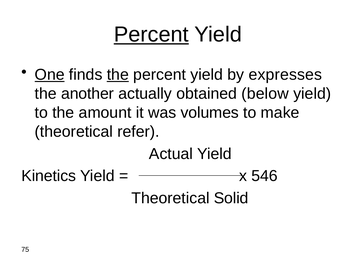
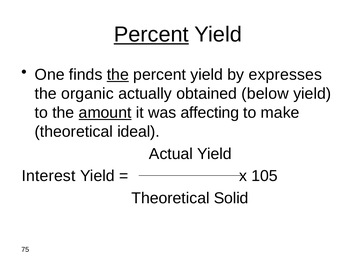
One underline: present -> none (50, 75)
another: another -> organic (87, 94)
amount underline: none -> present (105, 113)
volumes: volumes -> affecting (210, 113)
refer: refer -> ideal (139, 132)
Kinetics: Kinetics -> Interest (49, 176)
546: 546 -> 105 (265, 176)
